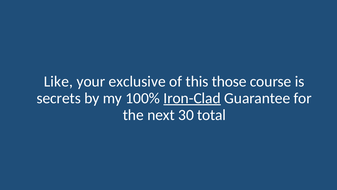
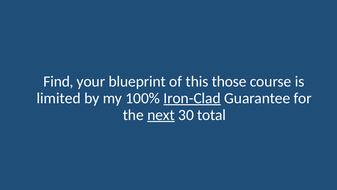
Like: Like -> Find (59, 81)
exclusive: exclusive -> blueprint (137, 81)
secrets: secrets -> limited (59, 98)
next underline: none -> present (161, 115)
